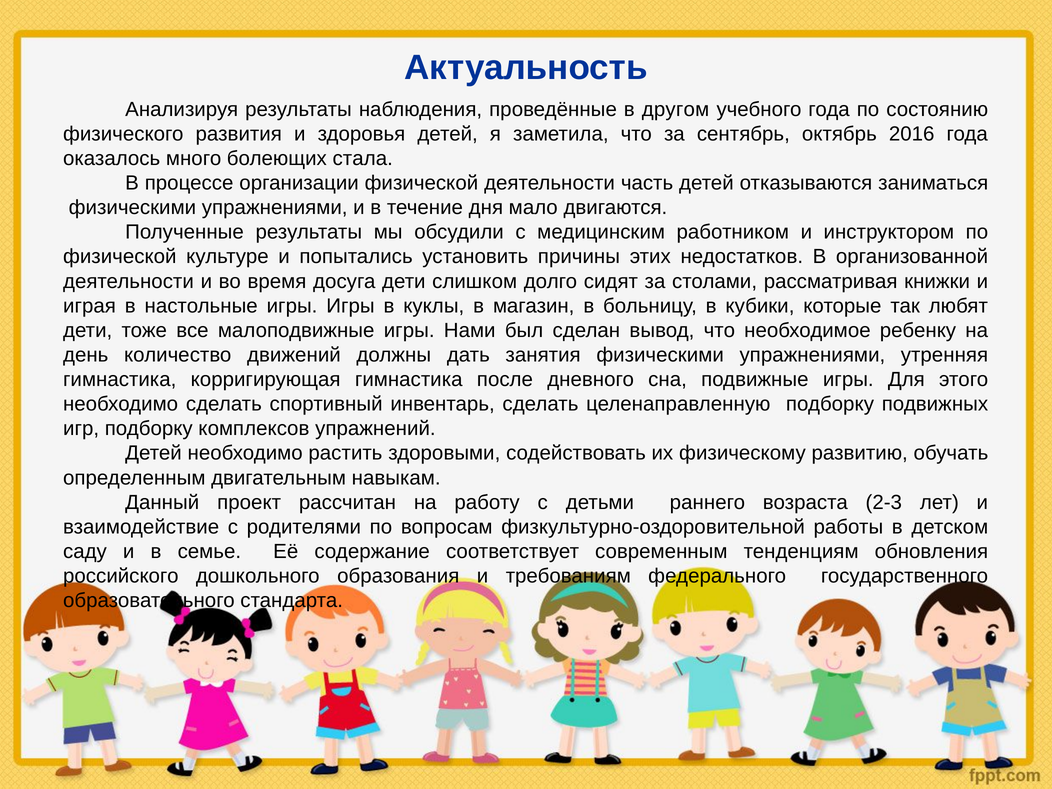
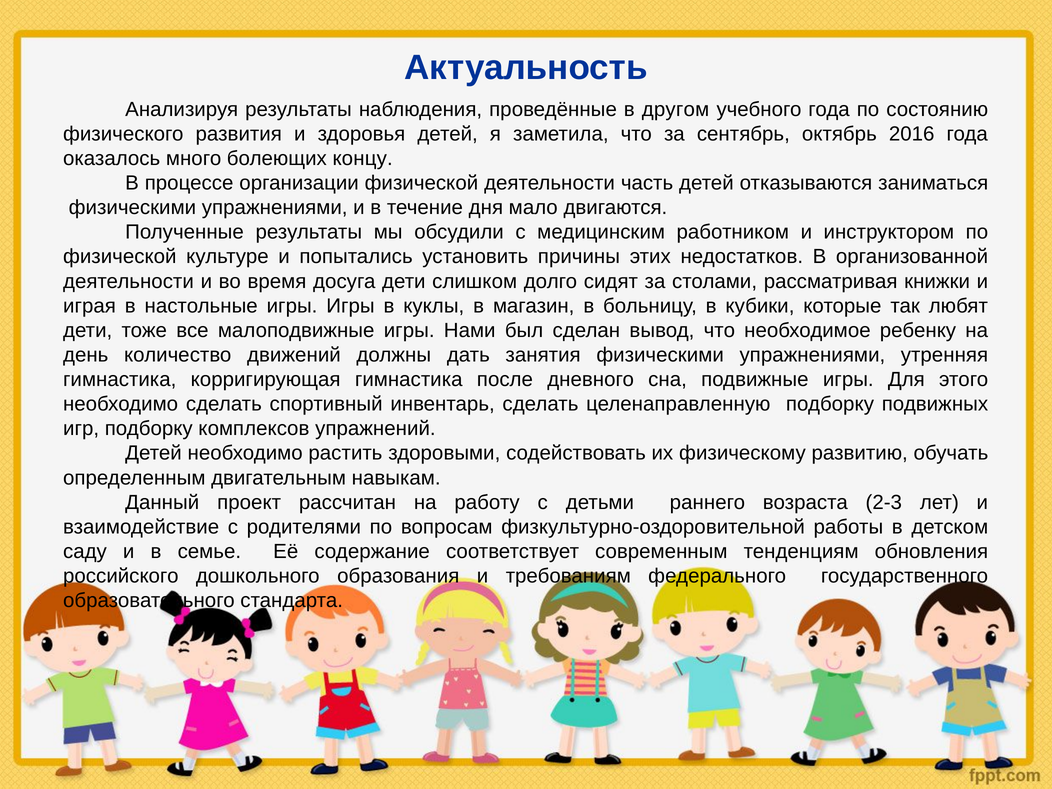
стала: стала -> концу (363, 159)
